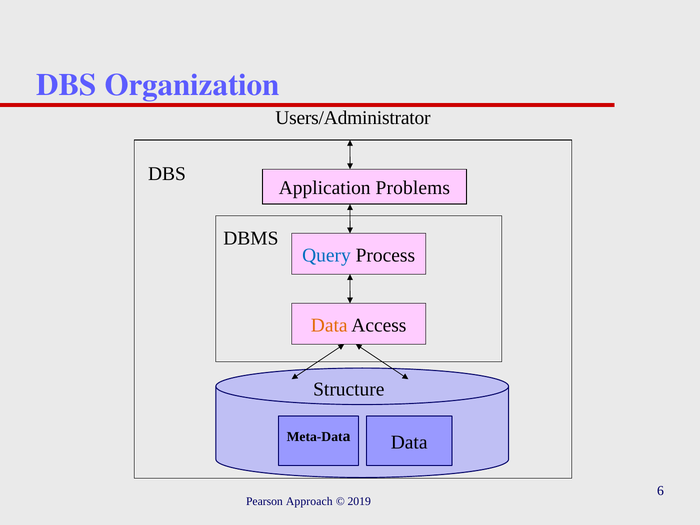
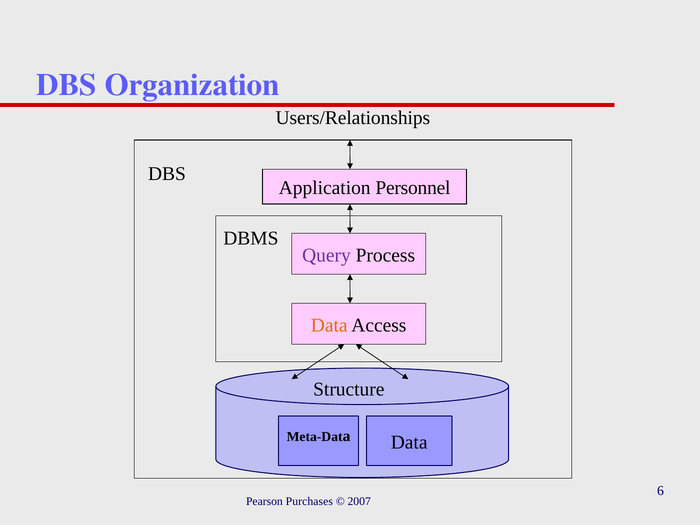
Users/Administrator: Users/Administrator -> Users/Relationships (353, 118)
Problems: Problems -> Personnel (413, 188)
Query colour: blue -> purple (326, 255)
Approach: Approach -> Purchases (309, 501)
2019: 2019 -> 2007 (359, 501)
